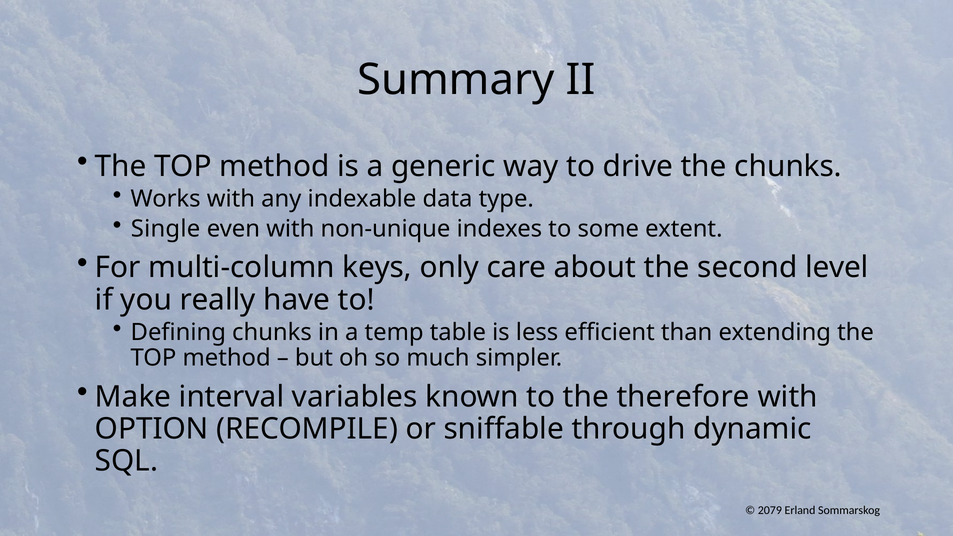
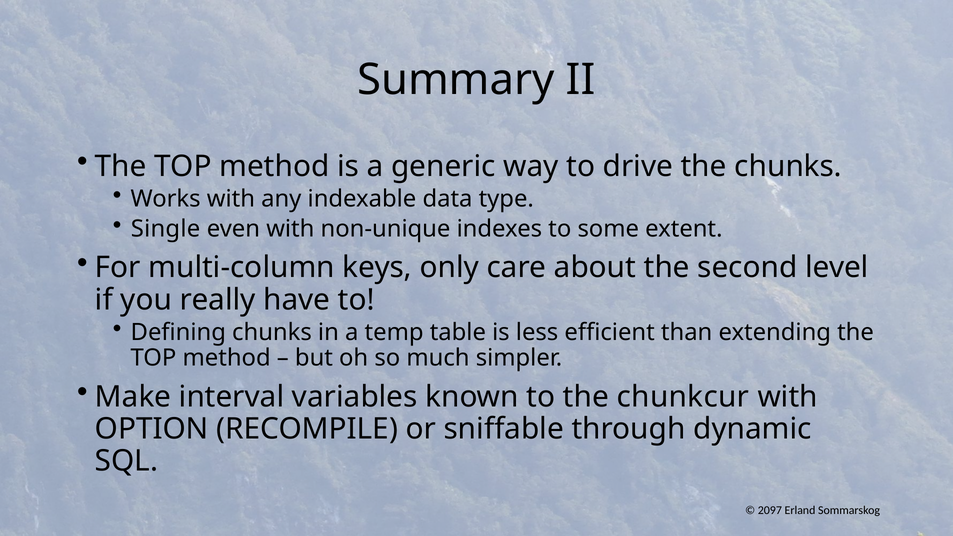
therefore: therefore -> chunkcur (683, 397)
2079: 2079 -> 2097 (770, 510)
